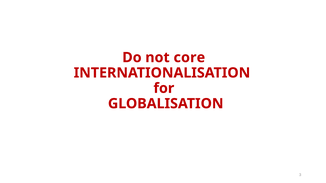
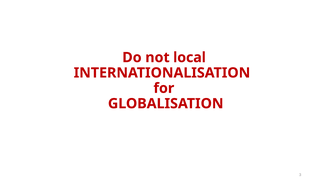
core: core -> local (189, 58)
